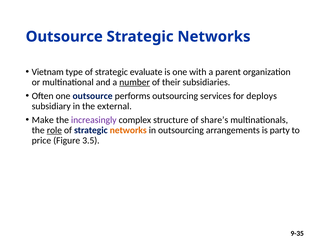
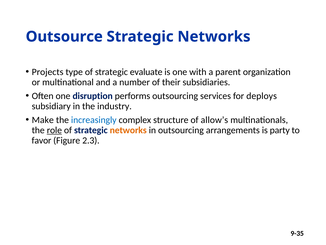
Vietnam: Vietnam -> Projects (48, 72)
number underline: present -> none (135, 82)
one outsource: outsource -> disruption (93, 96)
external: external -> industry (114, 106)
increasingly colour: purple -> blue (94, 120)
share’s: share’s -> allow’s (214, 120)
price: price -> favor (42, 140)
3.5: 3.5 -> 2.3 (91, 140)
